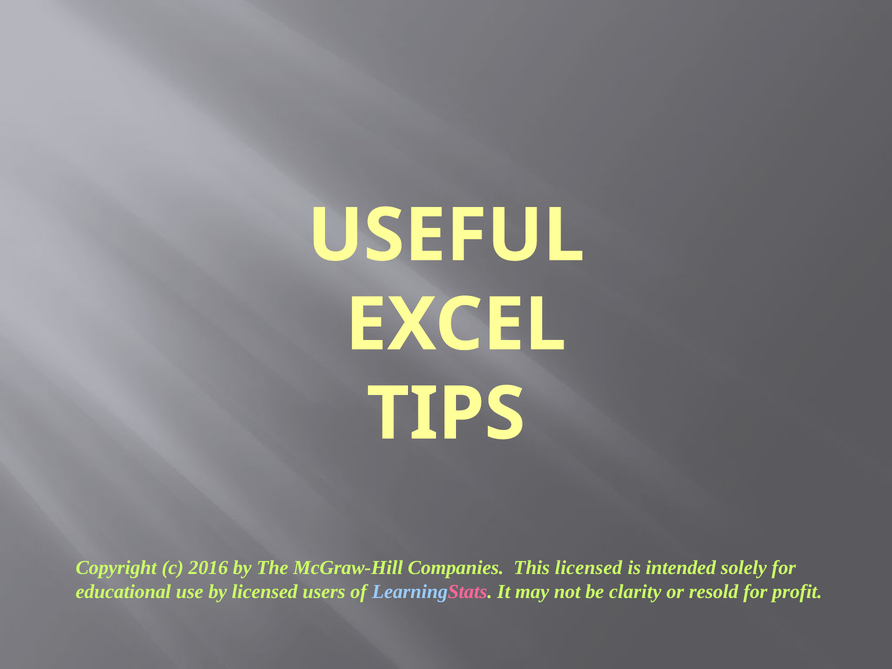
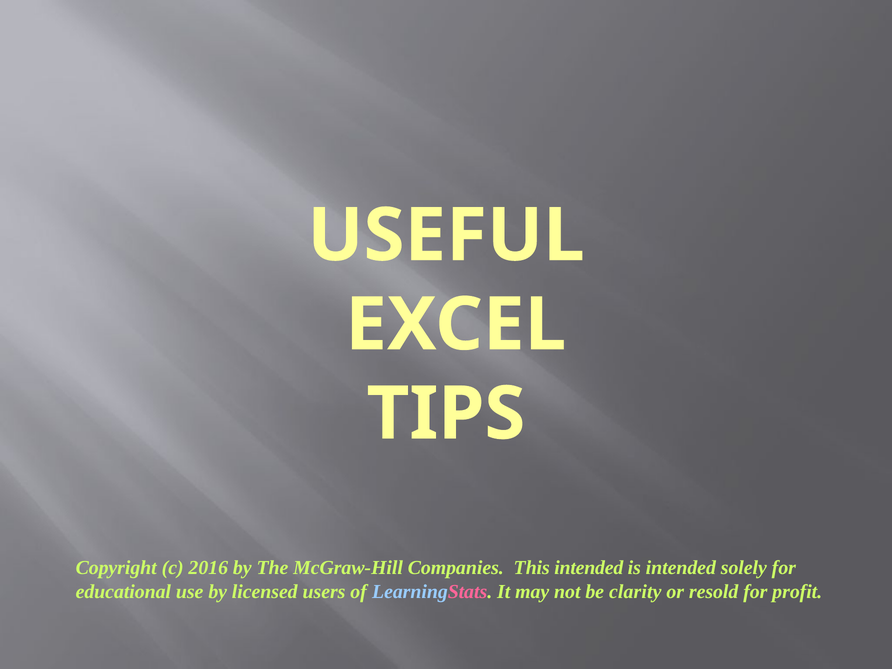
This licensed: licensed -> intended (589, 568)
